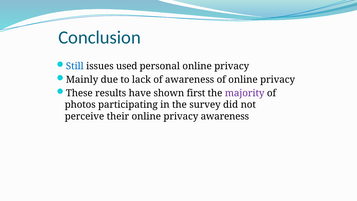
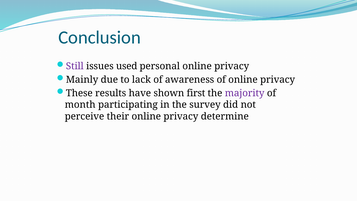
Still colour: blue -> purple (75, 66)
photos: photos -> month (80, 105)
privacy awareness: awareness -> determine (225, 116)
